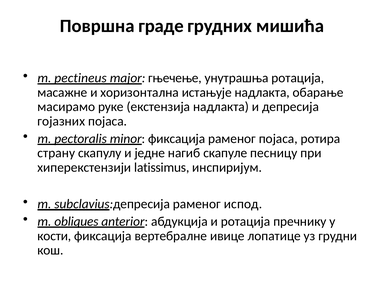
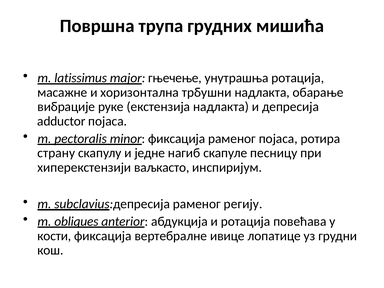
граде: граде -> трупа (161, 26)
pectineus: pectineus -> latissimus (81, 78)
истањује: истањује -> трбушни (207, 92)
масирамо: масирамо -> вибрације (66, 107)
гојазних: гојазних -> adductor (61, 121)
latissimus: latissimus -> ваљкасто (162, 167)
испод: испод -> регију (243, 204)
пречнику: пречнику -> повећава (300, 221)
